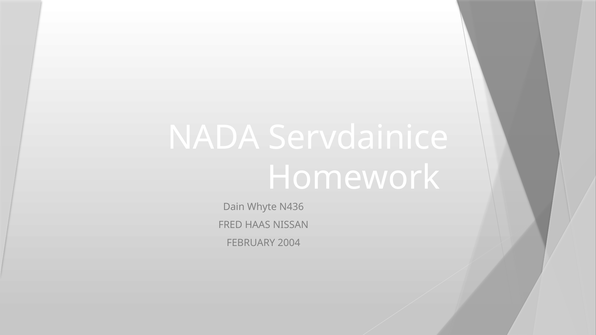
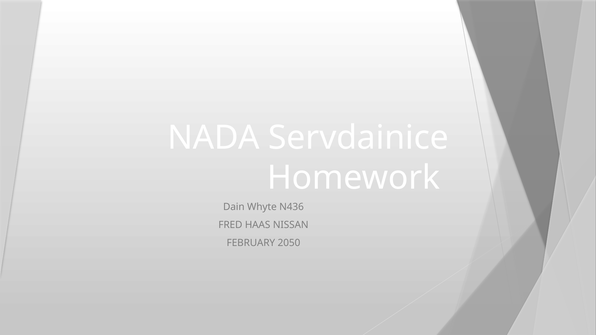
2004: 2004 -> 2050 (289, 243)
